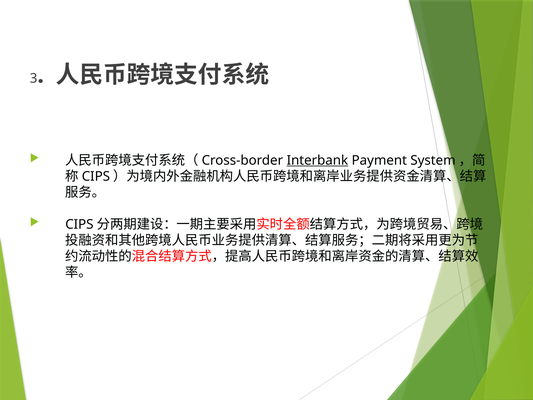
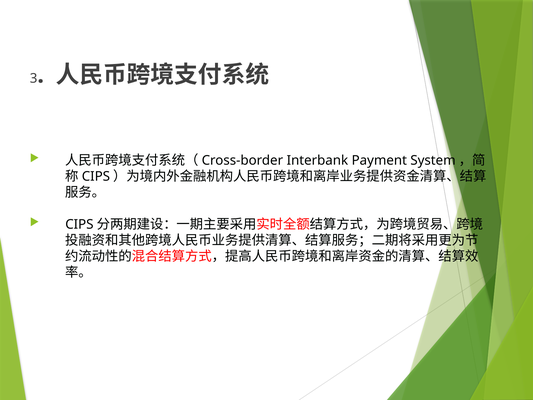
Interbank underline: present -> none (317, 160)
